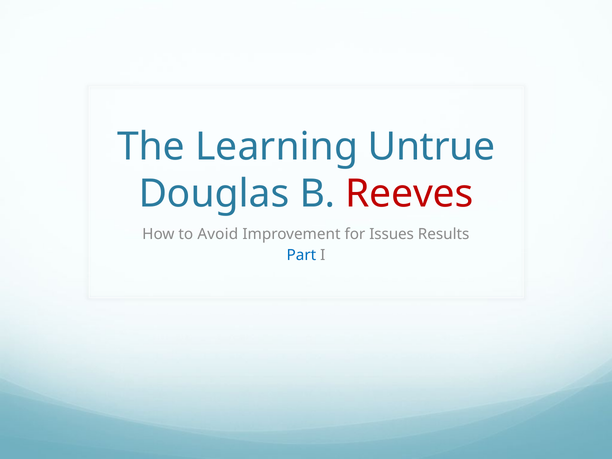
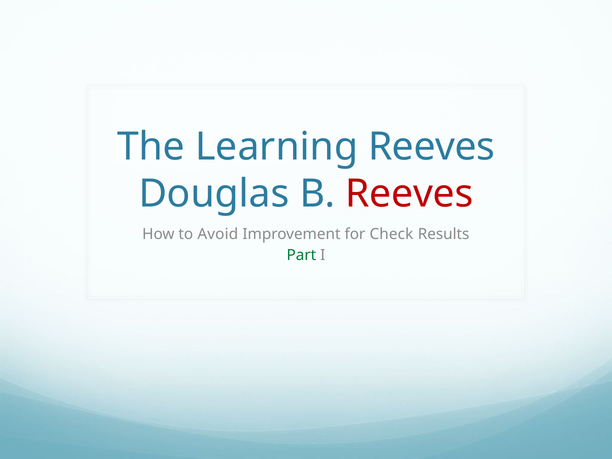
Learning Untrue: Untrue -> Reeves (432, 147)
Issues: Issues -> Check (391, 234)
Part colour: blue -> green (301, 255)
